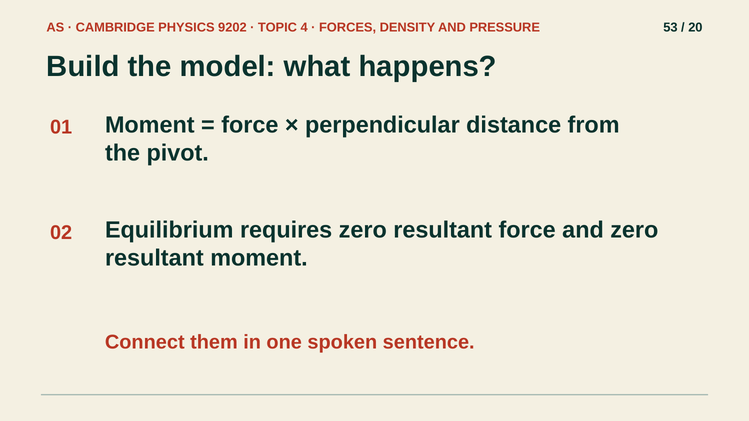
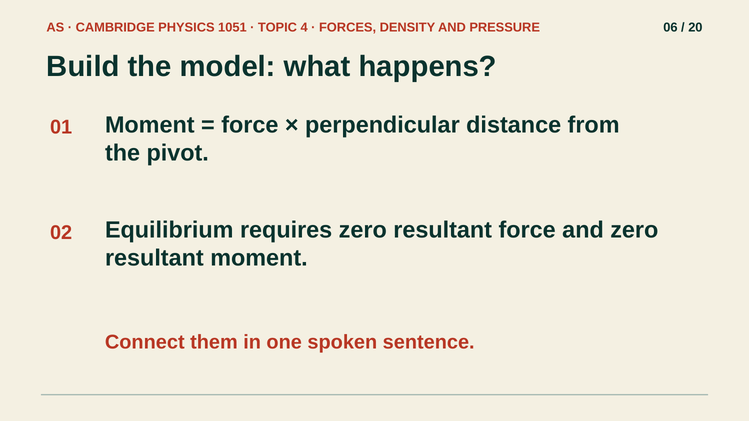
9202: 9202 -> 1051 (232, 28)
53: 53 -> 06 (670, 28)
